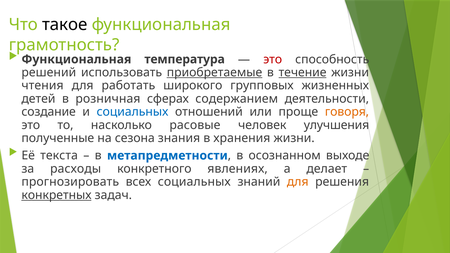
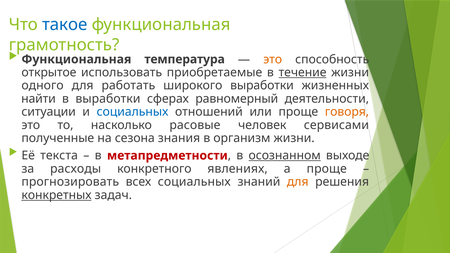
такое colour: black -> blue (65, 25)
это colour: red -> orange (273, 59)
решений: решений -> открытое (49, 73)
приобретаемые underline: present -> none (215, 73)
чтения: чтения -> одного (43, 86)
широкого групповых: групповых -> выработки (262, 86)
детей: детей -> найти (39, 99)
в розничная: розничная -> выработки (108, 99)
содержанием: содержанием -> равномерный (237, 99)
создание: создание -> ситуации (49, 112)
улучшения: улучшения -> сервисами (336, 125)
хранения: хранения -> организм (242, 138)
метапредметности colour: blue -> red (167, 156)
осознанном underline: none -> present (285, 156)
а делает: делает -> проще (327, 169)
